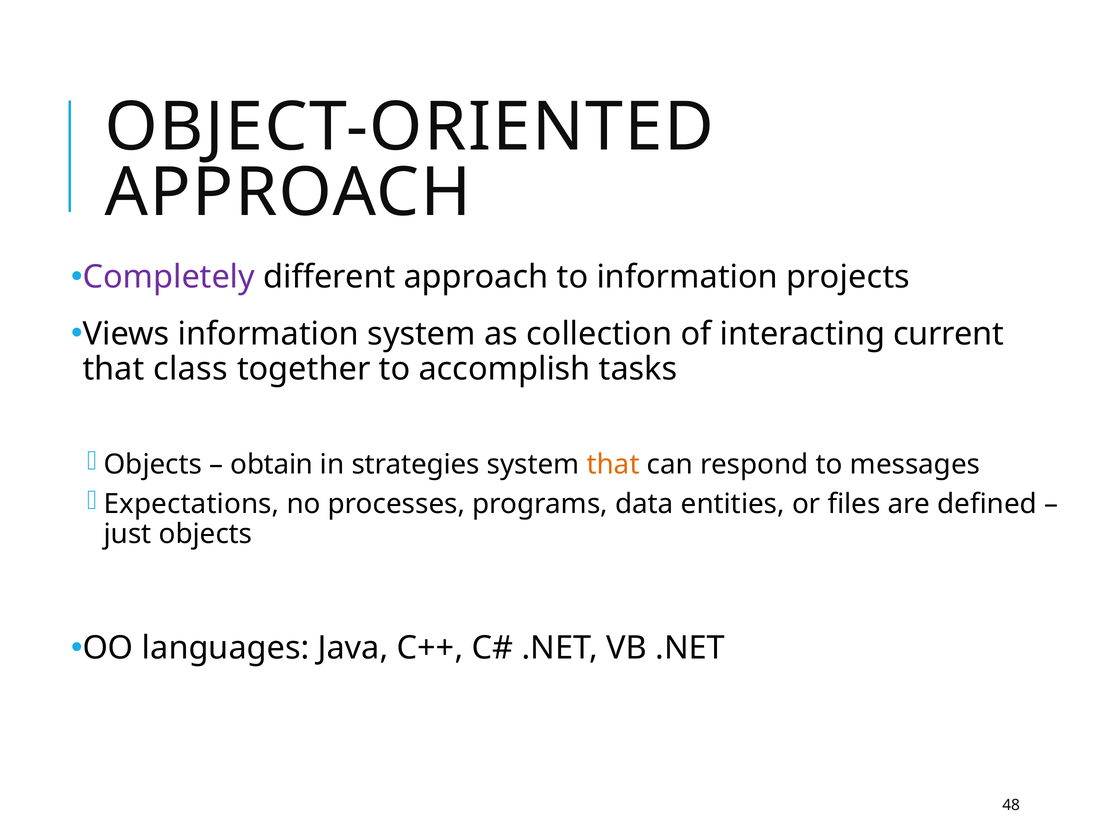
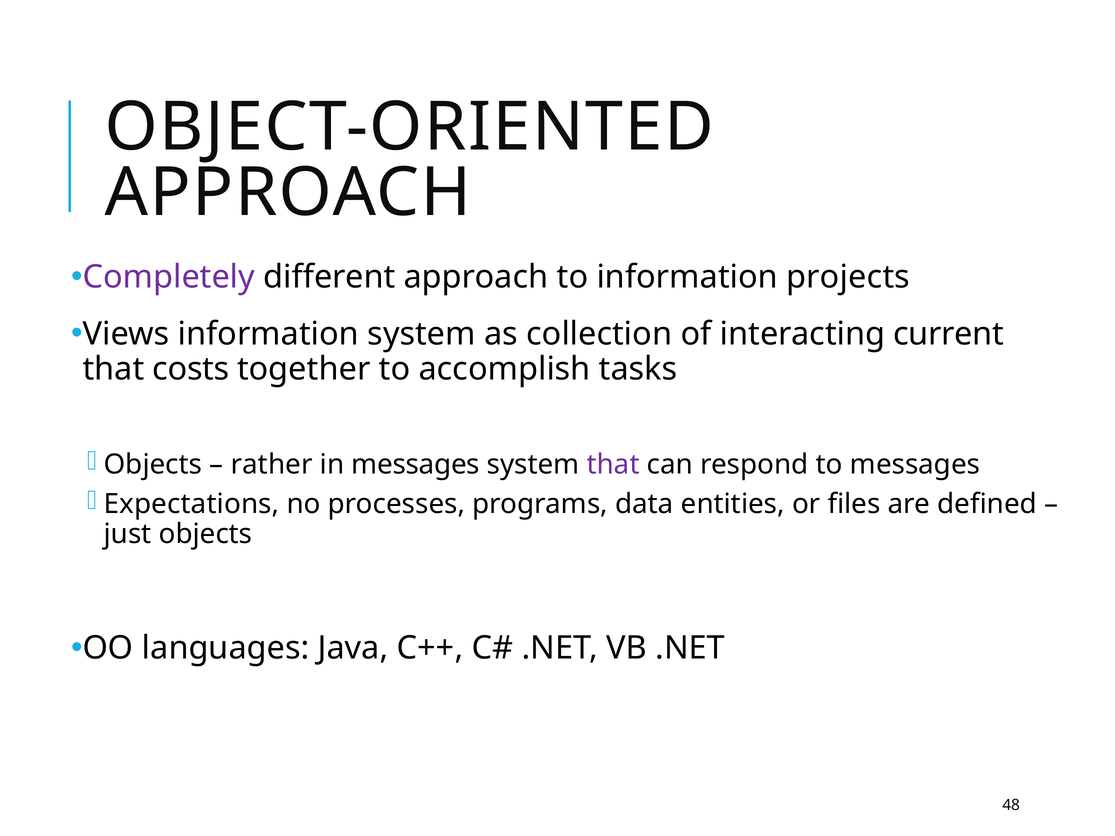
class: class -> costs (191, 369)
obtain: obtain -> rather (272, 465)
in strategies: strategies -> messages (416, 465)
that colour: orange -> purple (613, 465)
